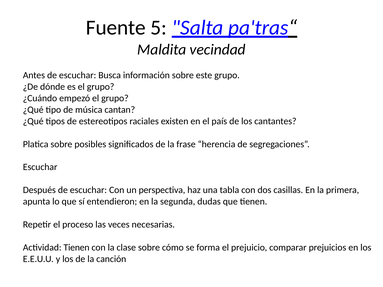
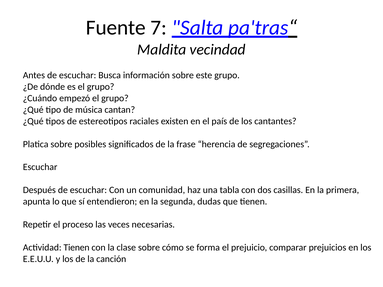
5: 5 -> 7 (159, 28)
perspectiva: perspectiva -> comunidad (162, 190)
